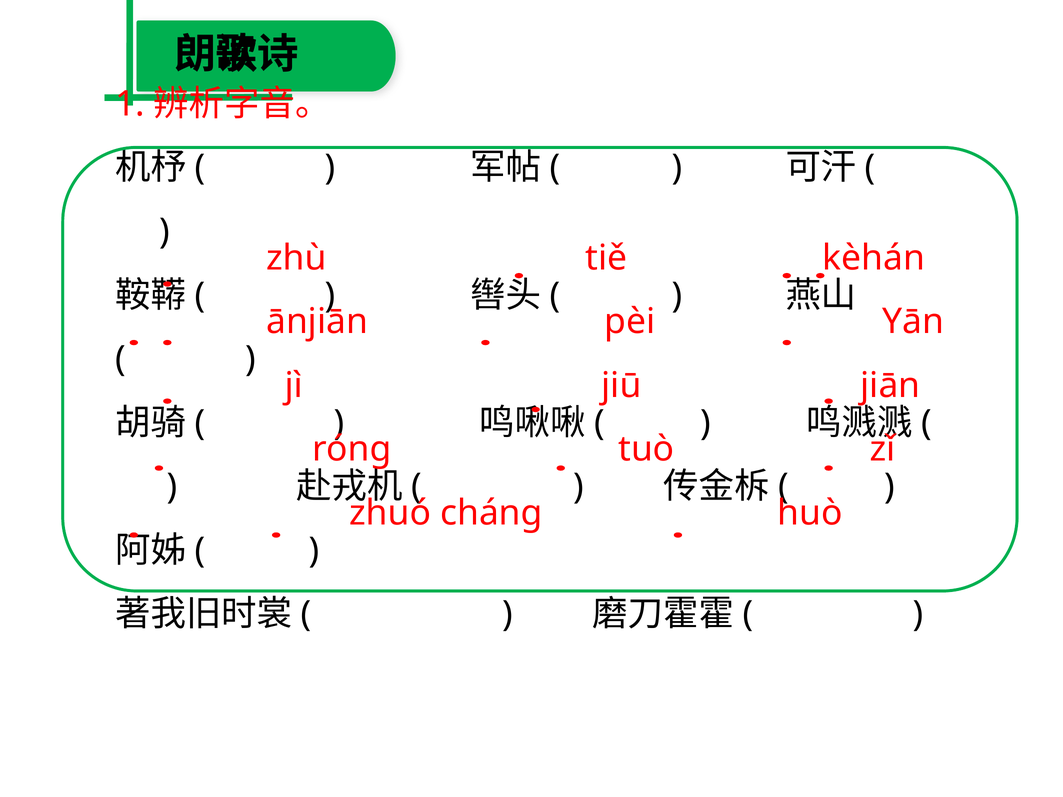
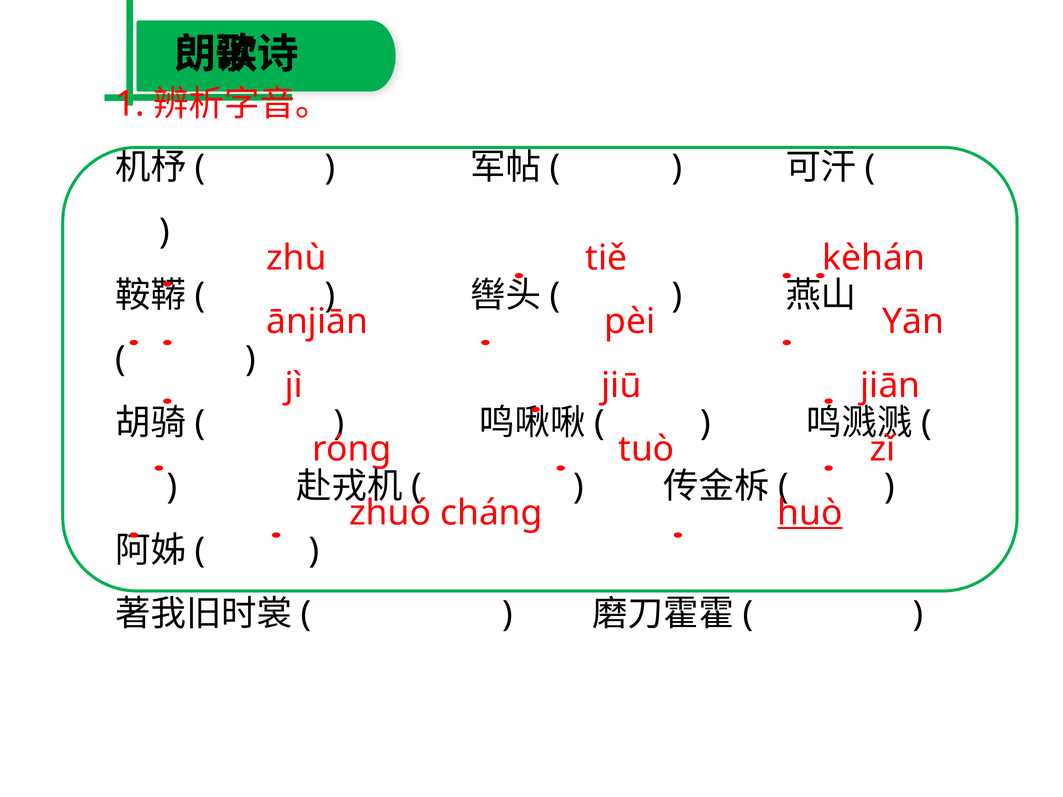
huò underline: none -> present (810, 513)
